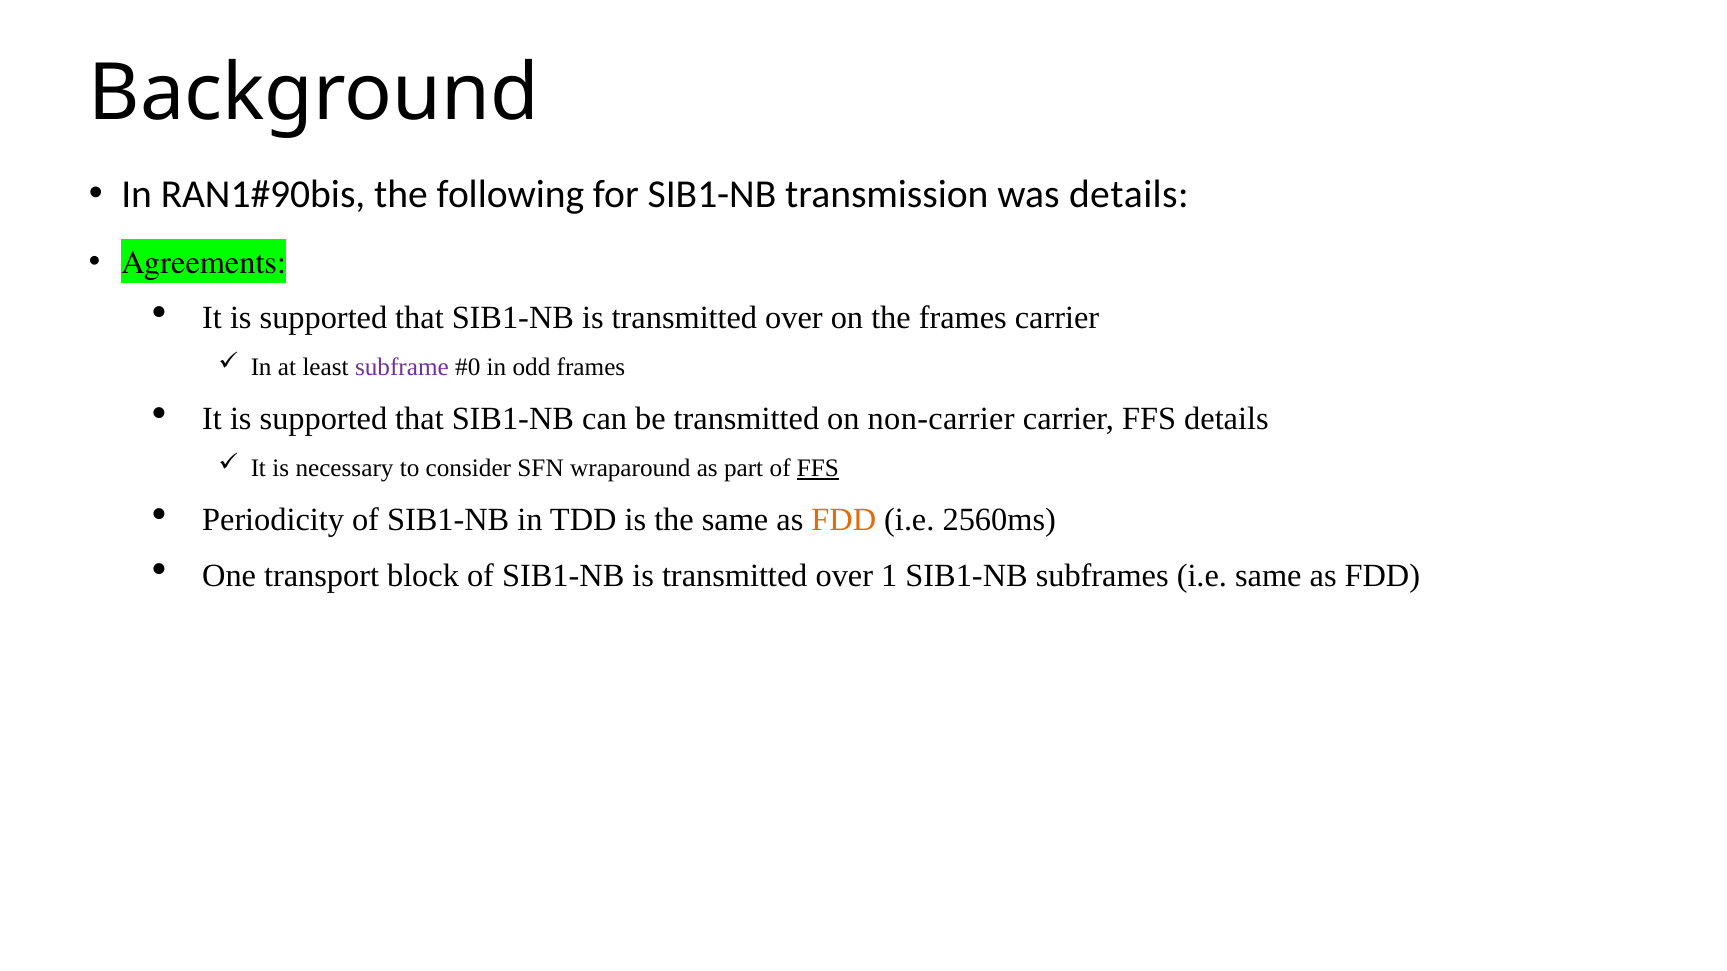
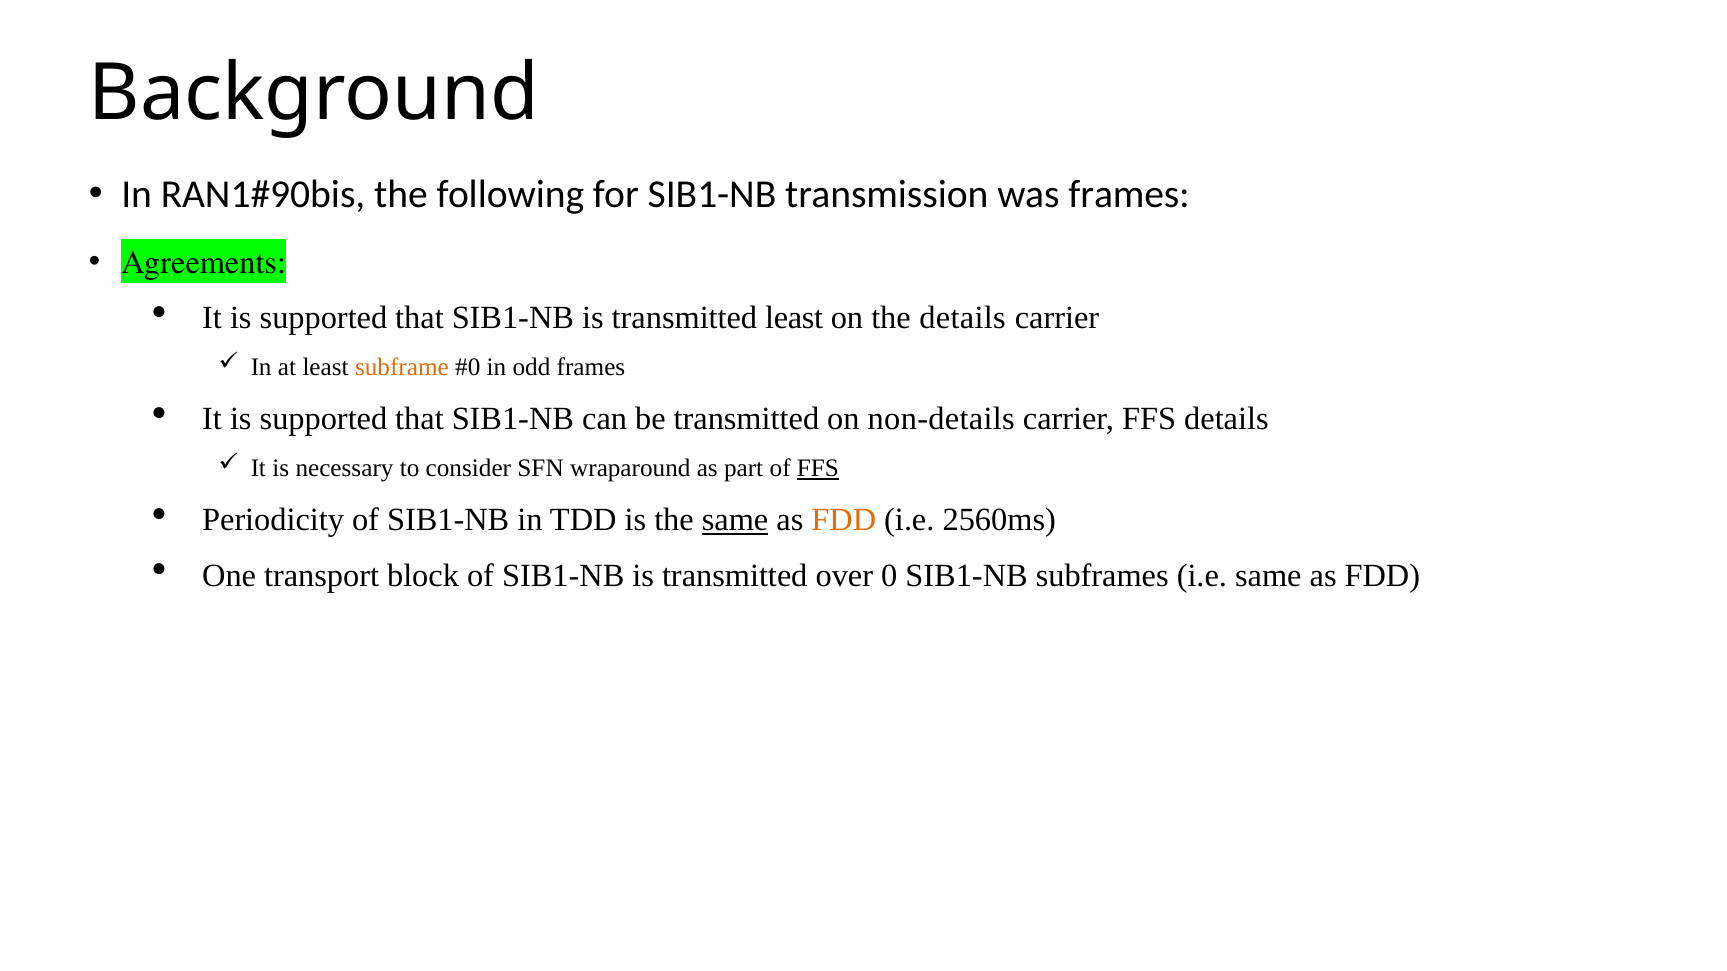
was details: details -> frames (1129, 194)
over: over -> least (794, 318)
the frames: frames -> details (963, 318)
subframe colour: purple -> orange (402, 367)
non-carrier: non-carrier -> non-details (941, 419)
same underline: none -> present (735, 520)
1: 1 -> 0 (889, 576)
